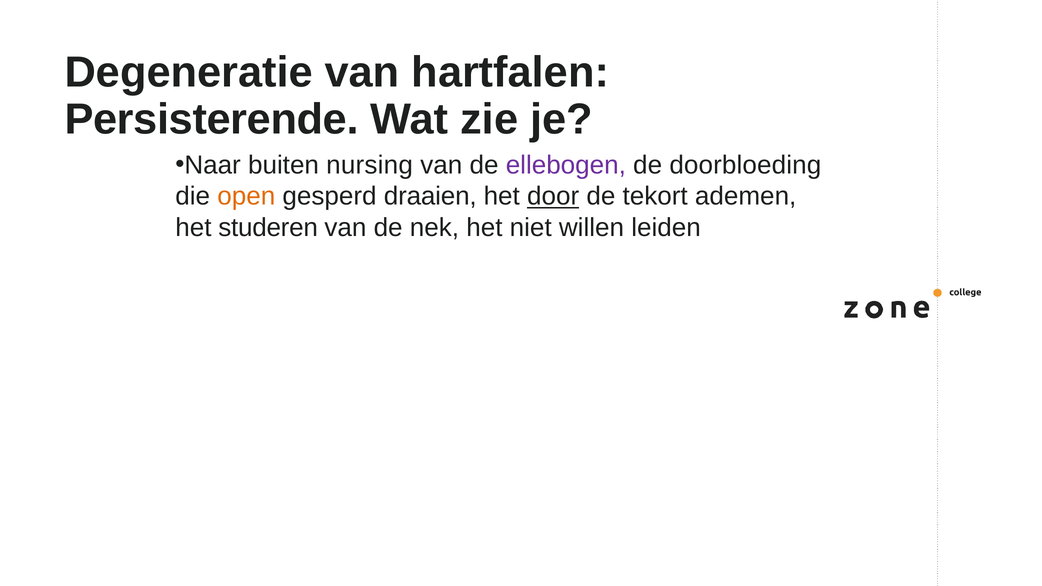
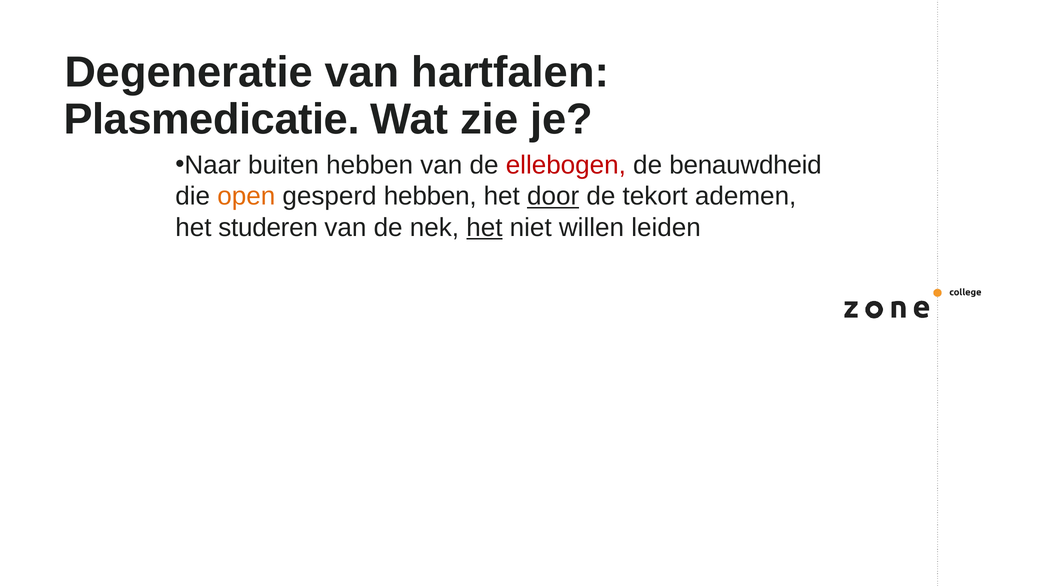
Persisterende: Persisterende -> Plasmedicatie (212, 119)
buiten nursing: nursing -> hebben (370, 165)
ellebogen colour: purple -> red (566, 165)
doorbloeding: doorbloeding -> benauwdheid (746, 165)
gesperd draaien: draaien -> hebben (430, 196)
het underline: none -> present (484, 228)
